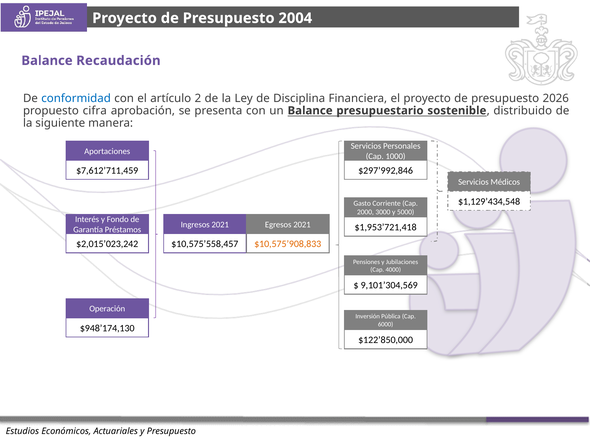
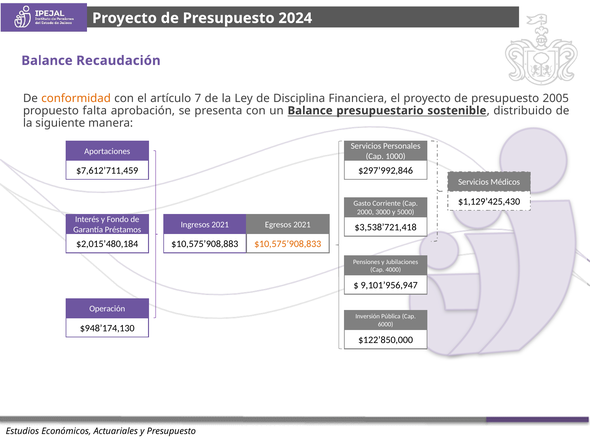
2004: 2004 -> 2024 (295, 18)
conformidad colour: blue -> orange (76, 98)
2: 2 -> 7 (198, 98)
2026: 2026 -> 2005 (556, 98)
cifra: cifra -> falta (95, 111)
$1,129’434,548: $1,129’434,548 -> $1,129’425,430 (489, 202)
$1,953’721,418: $1,953’721,418 -> $3,538’721,418 (386, 227)
$2,015’023,242: $2,015’023,242 -> $2,015’480,184 (107, 244)
$10,575’558,457: $10,575’558,457 -> $10,575’908,883 (205, 244)
9,101’304,569: 9,101’304,569 -> 9,101’956,947 (389, 286)
